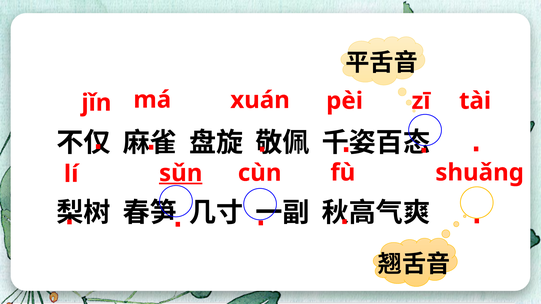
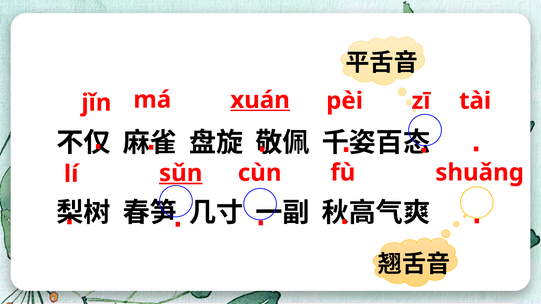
xuán underline: none -> present (260, 100)
